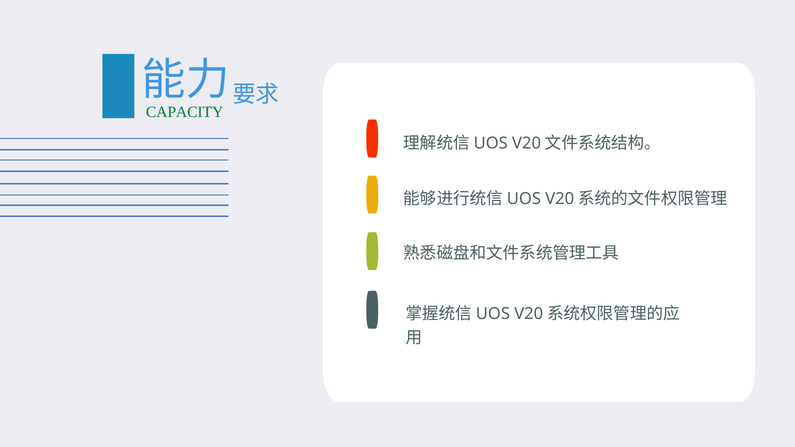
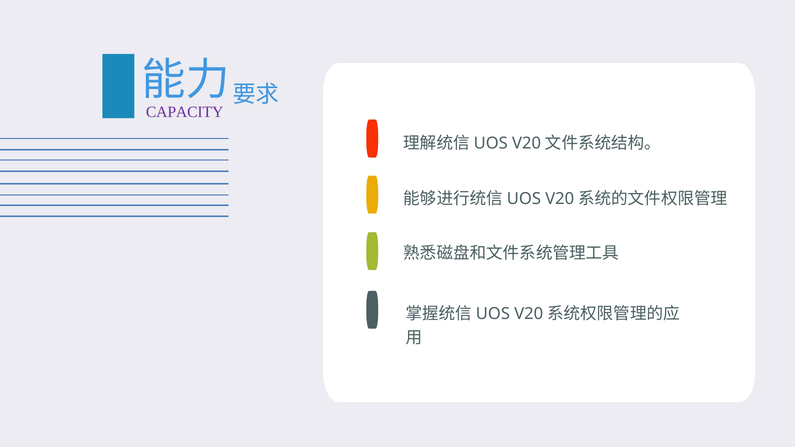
CAPACITY colour: green -> purple (185, 112)
